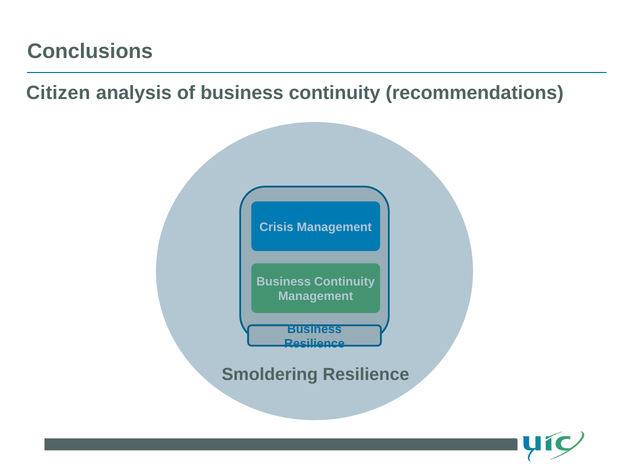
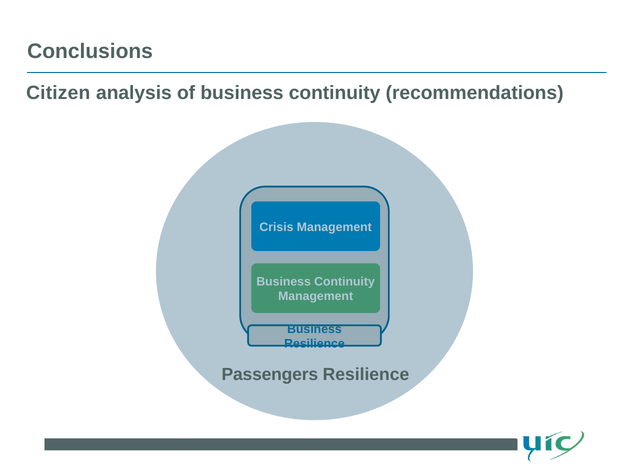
Smoldering: Smoldering -> Passengers (270, 374)
